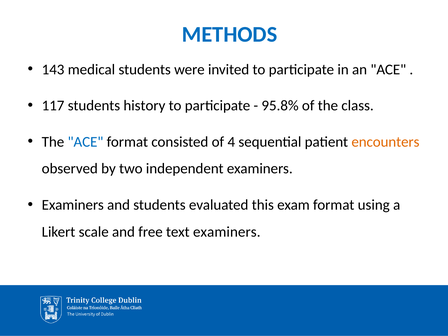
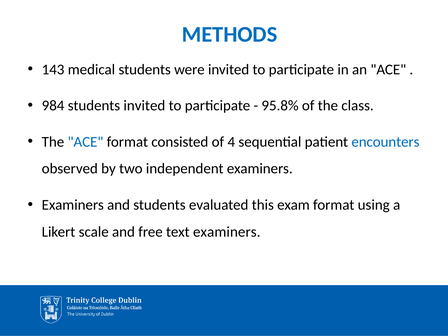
117: 117 -> 984 (53, 106)
students history: history -> invited (144, 106)
encounters colour: orange -> blue (385, 142)
